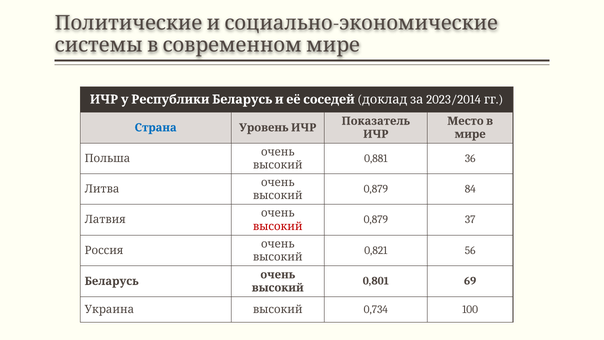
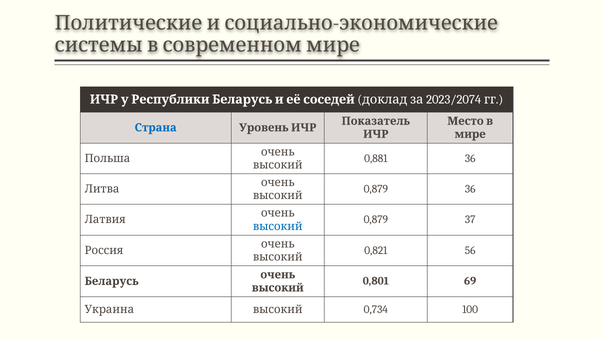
2023/2014: 2023/2014 -> 2023/2074 (454, 99)
0,879 84: 84 -> 36 (470, 189)
высокий colour: red -> blue (278, 226)
